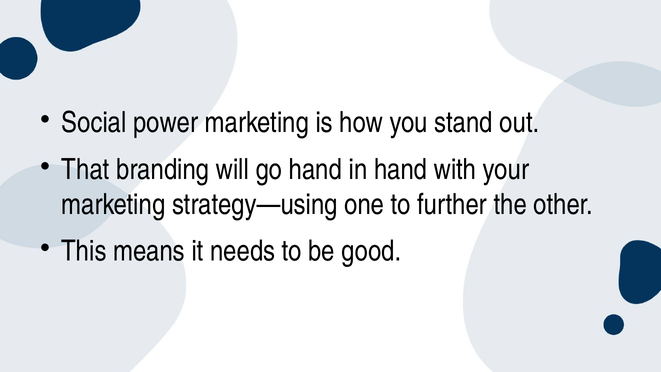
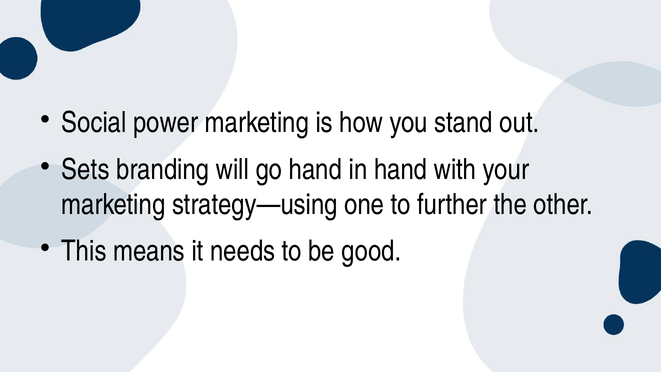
That: That -> Sets (85, 169)
